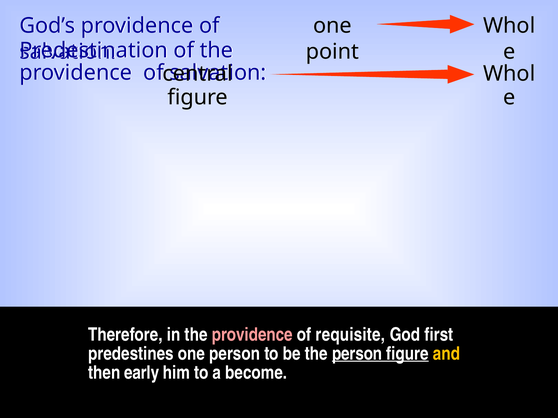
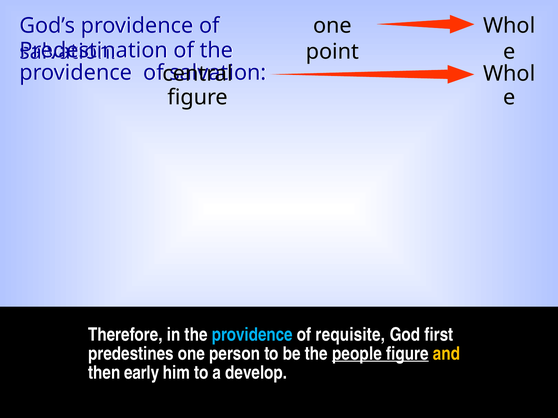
providence colour: pink -> light blue (252, 335)
the person: person -> people (357, 354)
become: become -> develop (256, 373)
